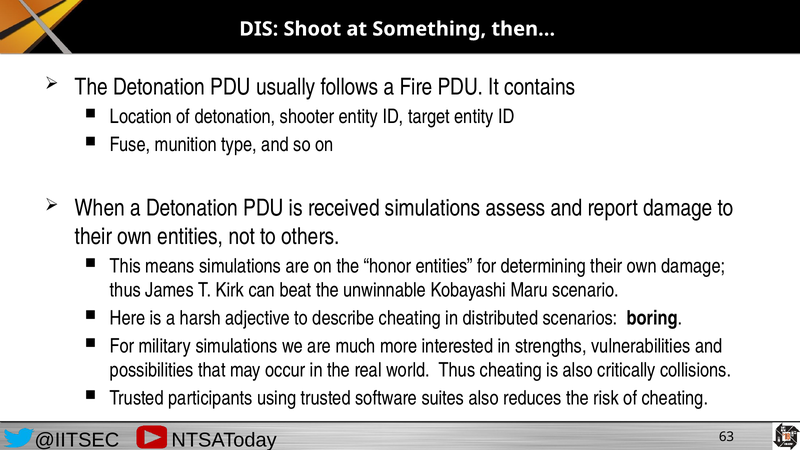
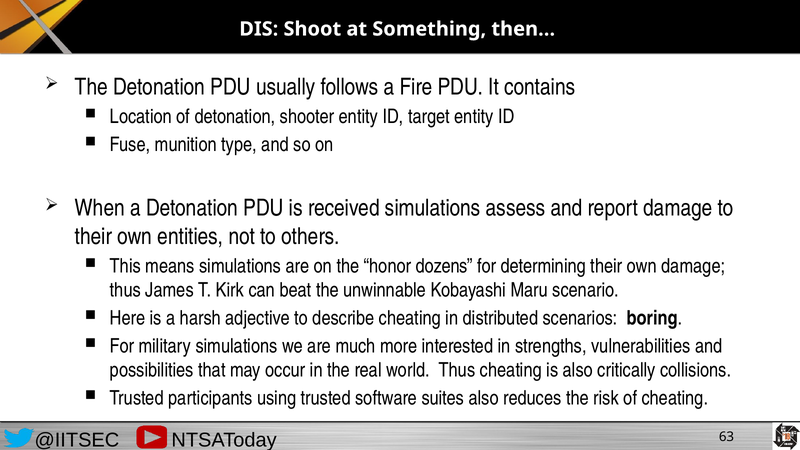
honor entities: entities -> dozens (444, 266)
